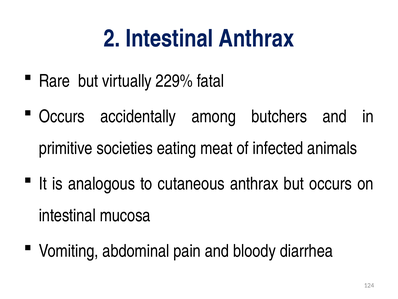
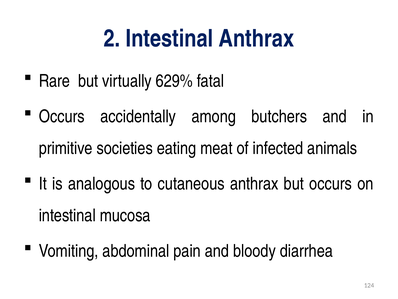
229%: 229% -> 629% (174, 81)
